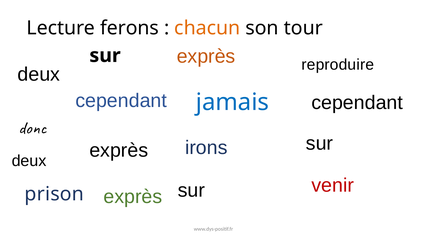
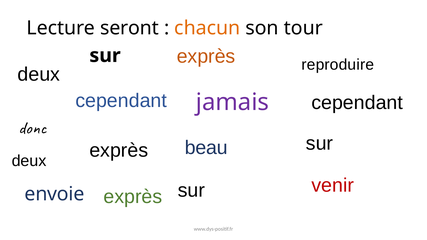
ferons: ferons -> seront (130, 28)
jamais colour: blue -> purple (232, 102)
irons: irons -> beau (206, 148)
prison: prison -> envoie (55, 194)
